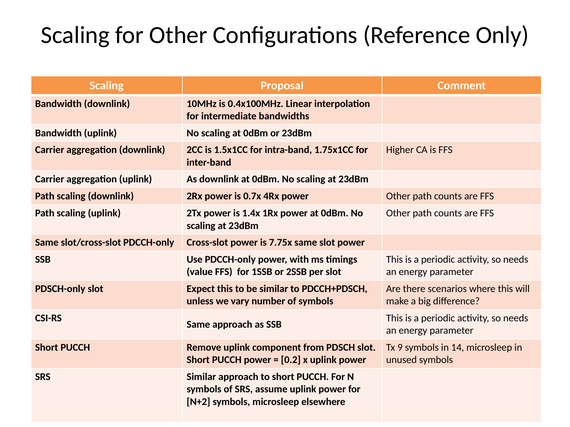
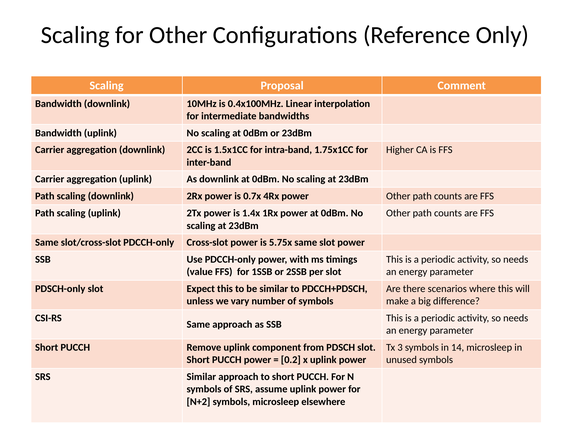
7.75x: 7.75x -> 5.75x (281, 243)
9: 9 -> 3 (400, 348)
